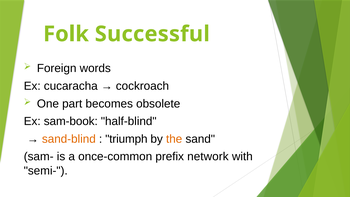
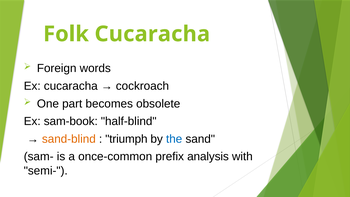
Folk Successful: Successful -> Cucaracha (152, 34)
the colour: orange -> blue (174, 139)
network: network -> analysis (208, 157)
